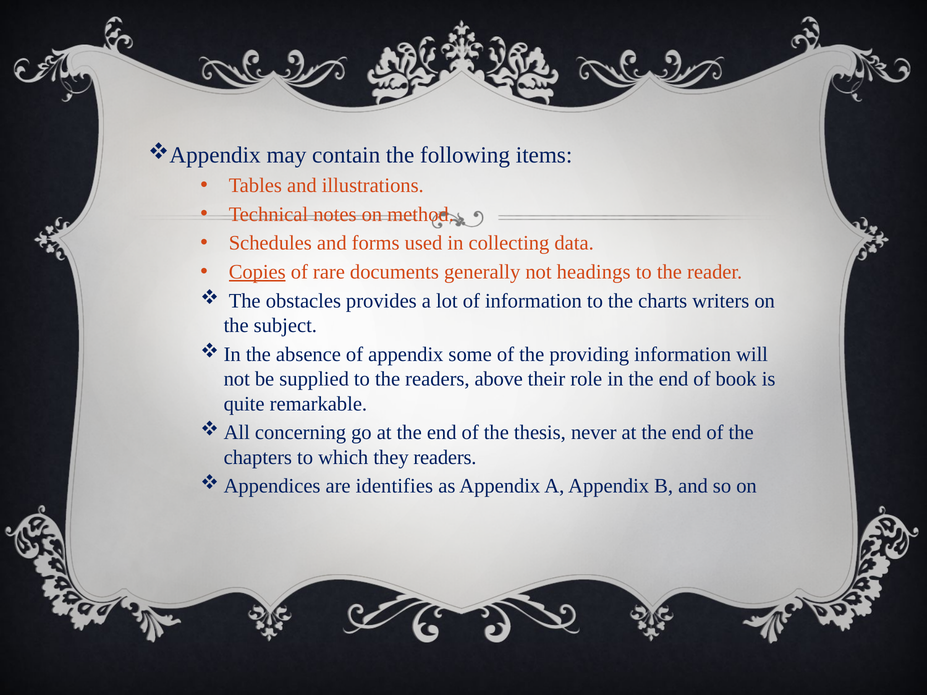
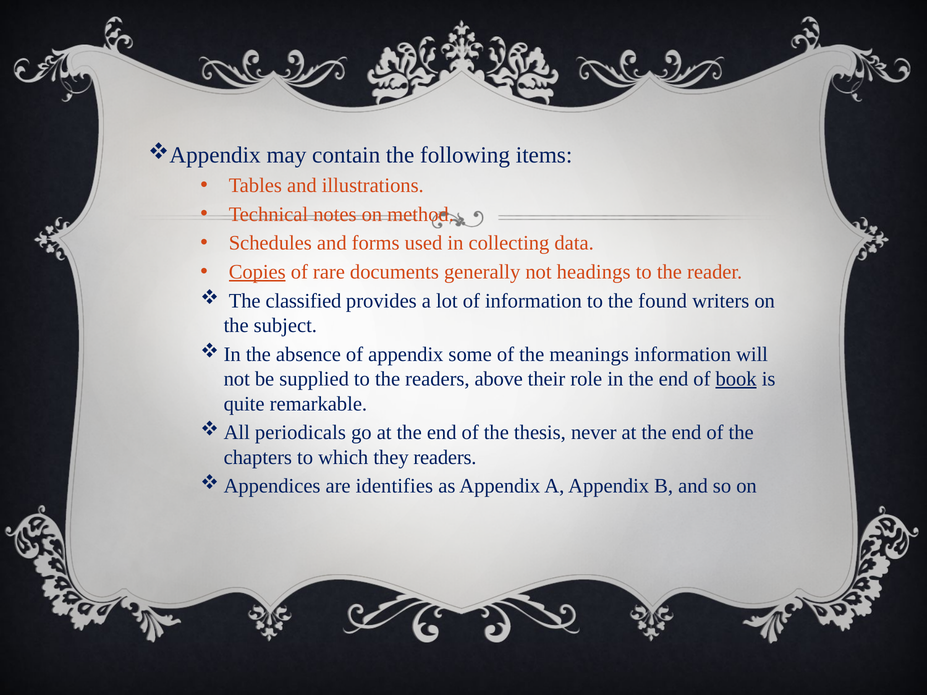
obstacles: obstacles -> classified (303, 301)
charts: charts -> found (663, 301)
providing: providing -> meanings (589, 354)
book underline: none -> present (736, 379)
concerning: concerning -> periodicals (300, 433)
